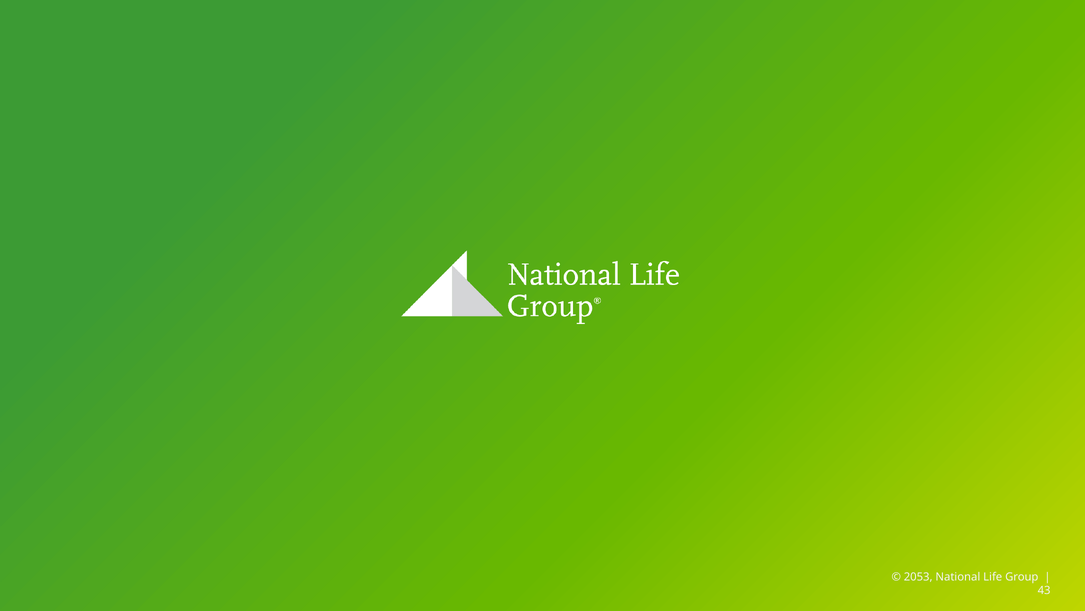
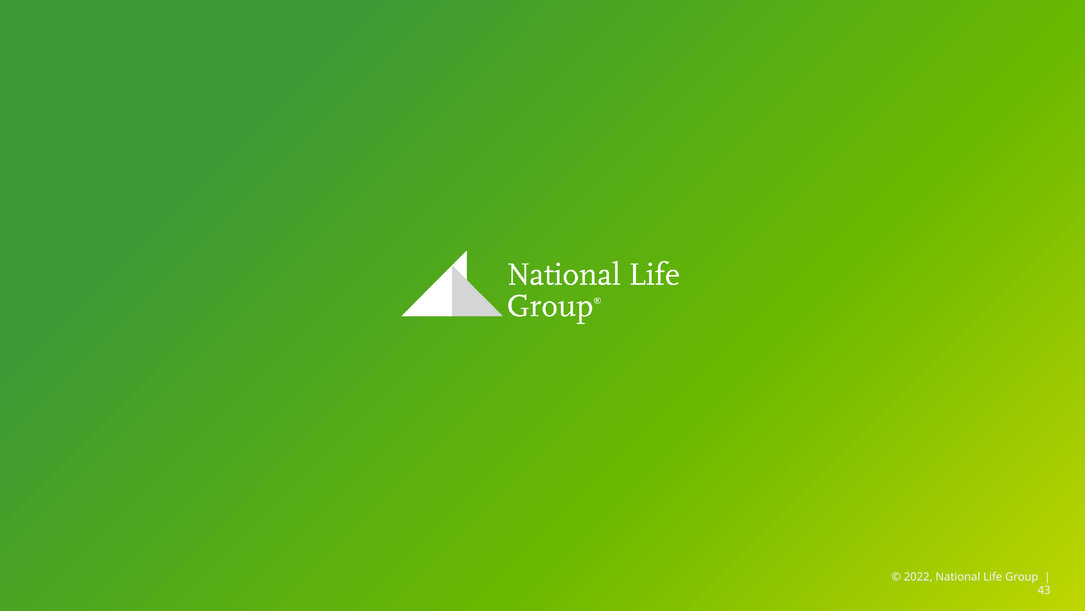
2053: 2053 -> 2022 (918, 576)
